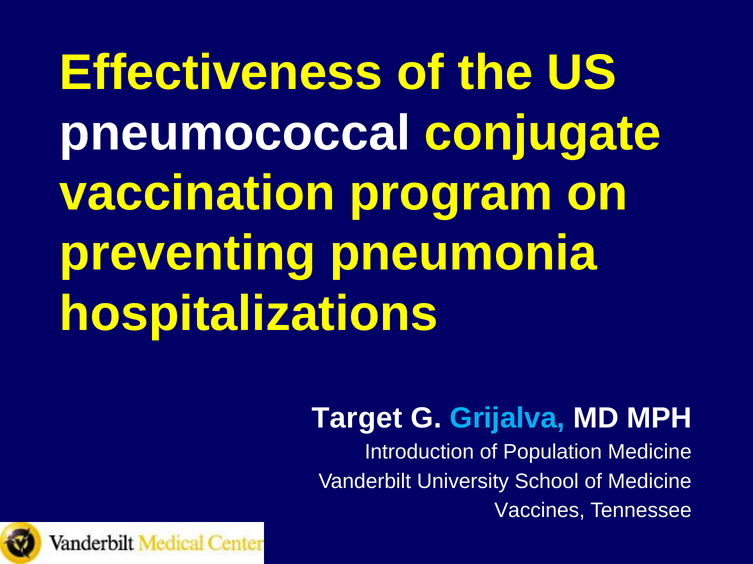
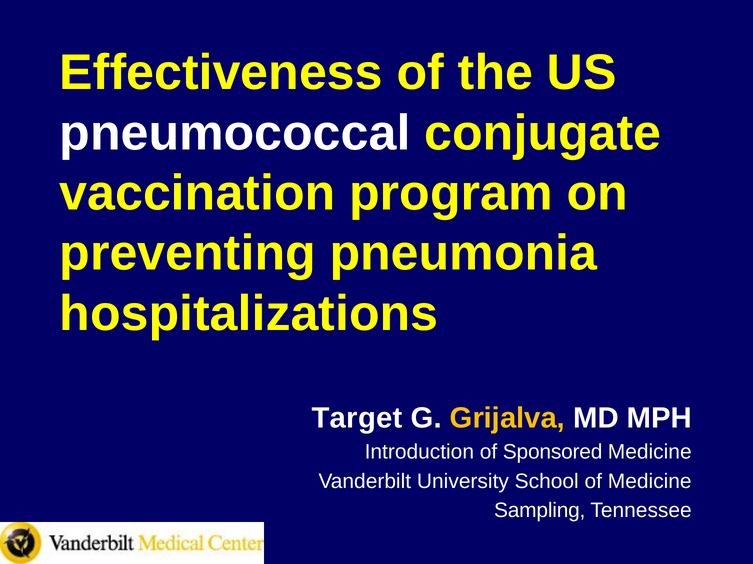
Grijalva colour: light blue -> yellow (507, 419)
Population: Population -> Sponsored (553, 452)
Vaccines: Vaccines -> Sampling (540, 511)
